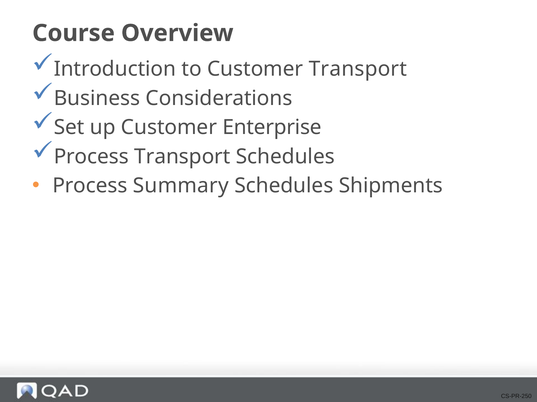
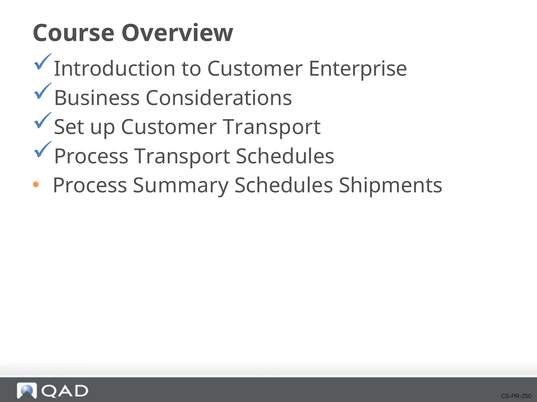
Customer Transport: Transport -> Enterprise (358, 69)
Customer Enterprise: Enterprise -> Transport (272, 128)
